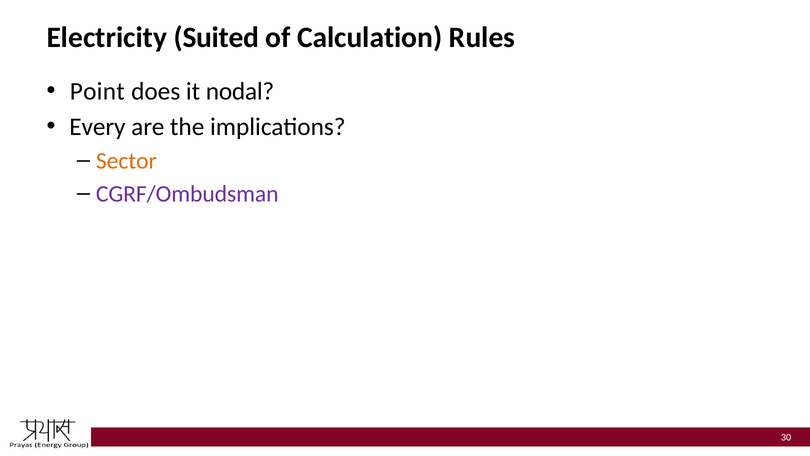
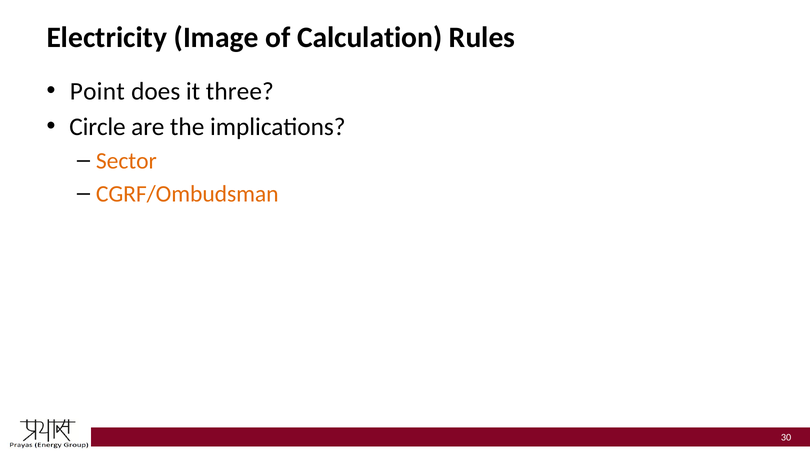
Suited: Suited -> Image (216, 38)
nodal: nodal -> three (240, 91)
Every: Every -> Circle (97, 127)
CGRF/Ombudsman colour: purple -> orange (187, 194)
